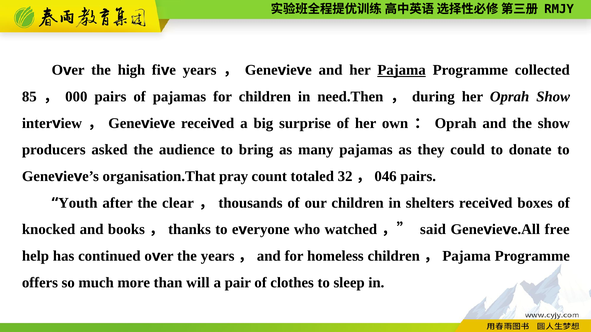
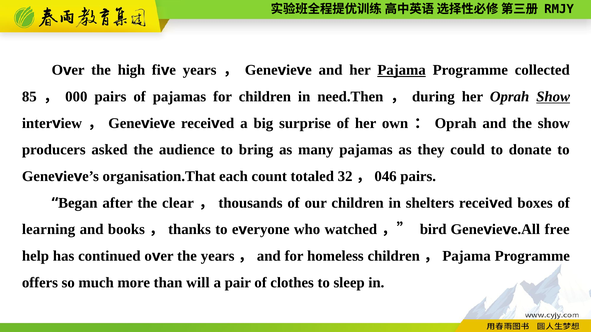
Show underline: none -> present (553, 97)
pray: pray -> each (233, 177)
Youth: Youth -> Began (78, 203)
knocked: knocked -> learning (49, 230)
said: said -> bird (433, 230)
